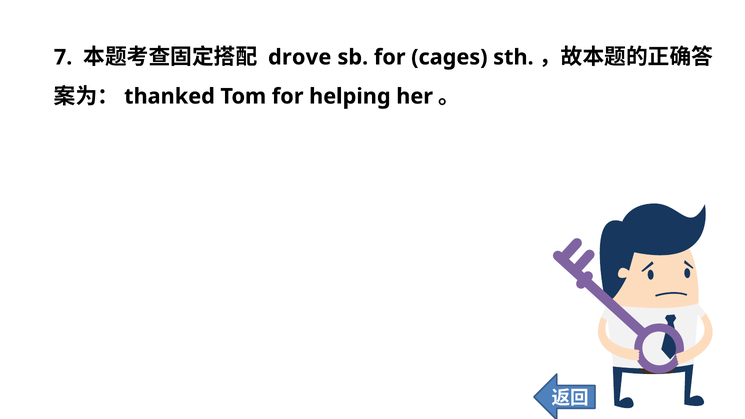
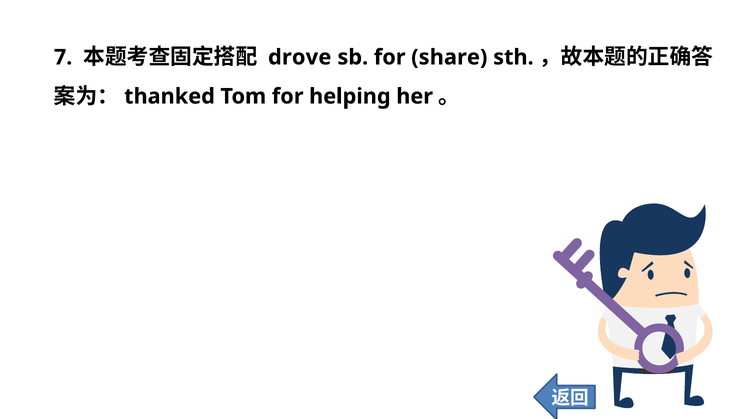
cages: cages -> share (449, 57)
